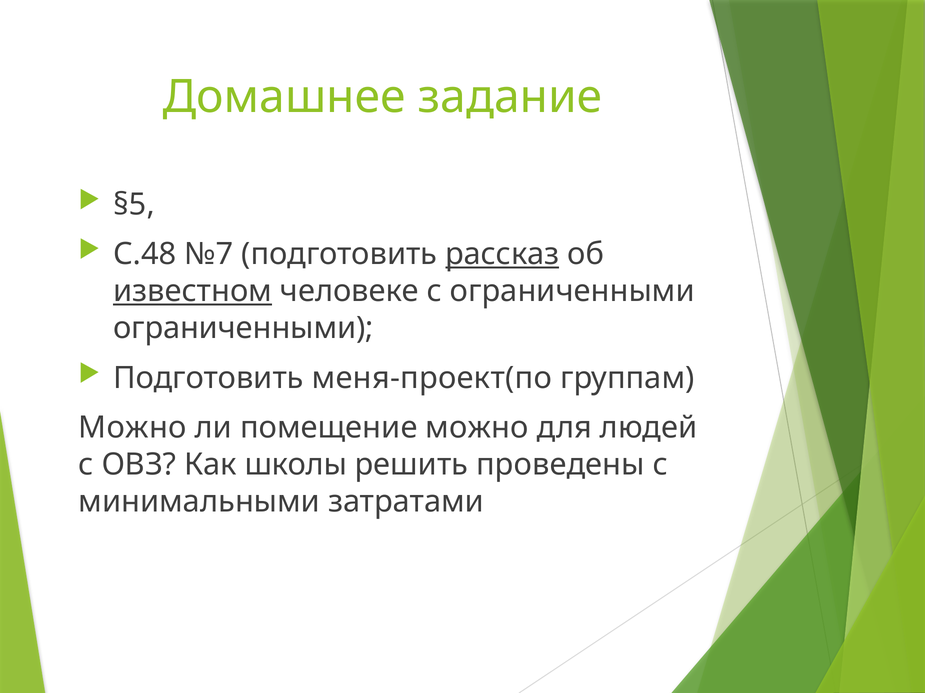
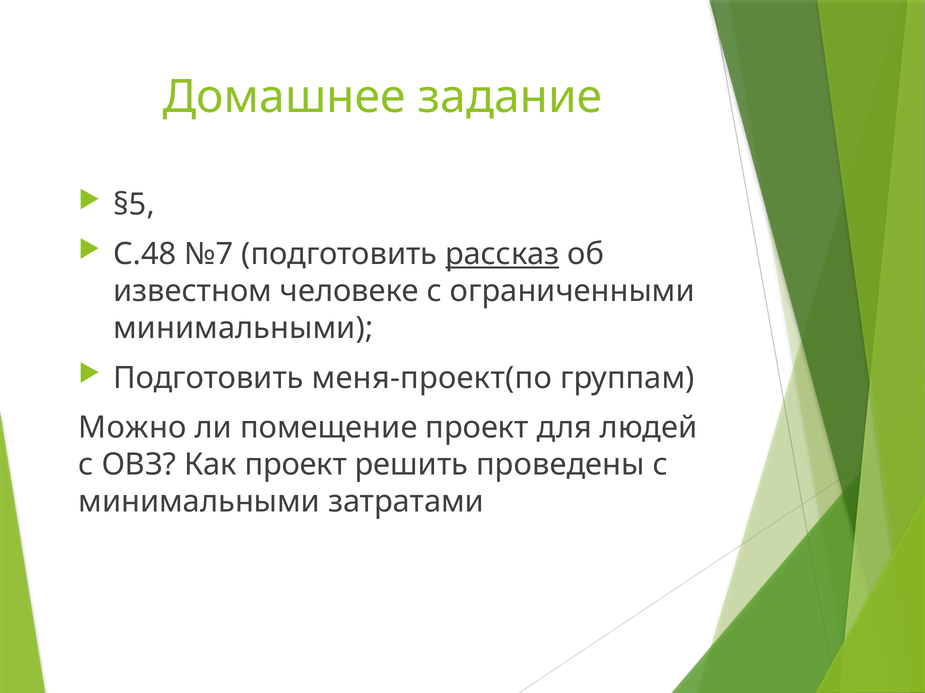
известном underline: present -> none (193, 291)
ограниченными: ограниченными -> минимальными (243, 328)
помещение можно: можно -> проект (477, 428)
Как школы: школы -> проект (296, 465)
